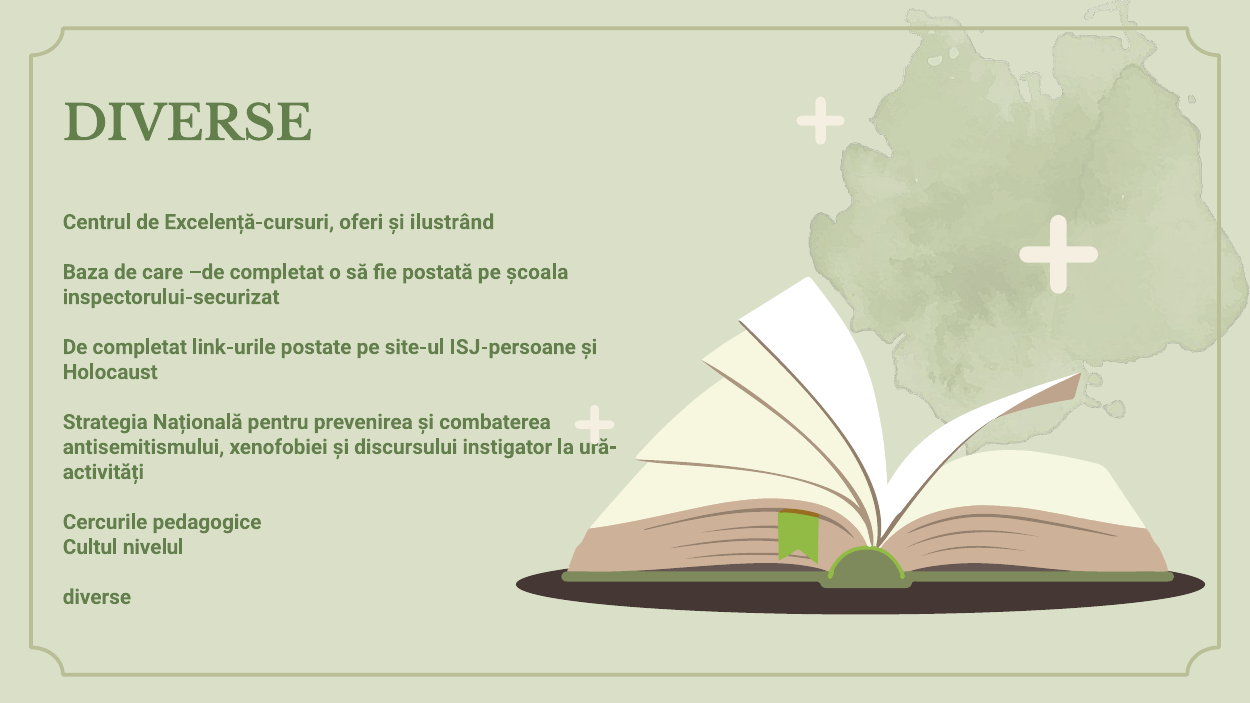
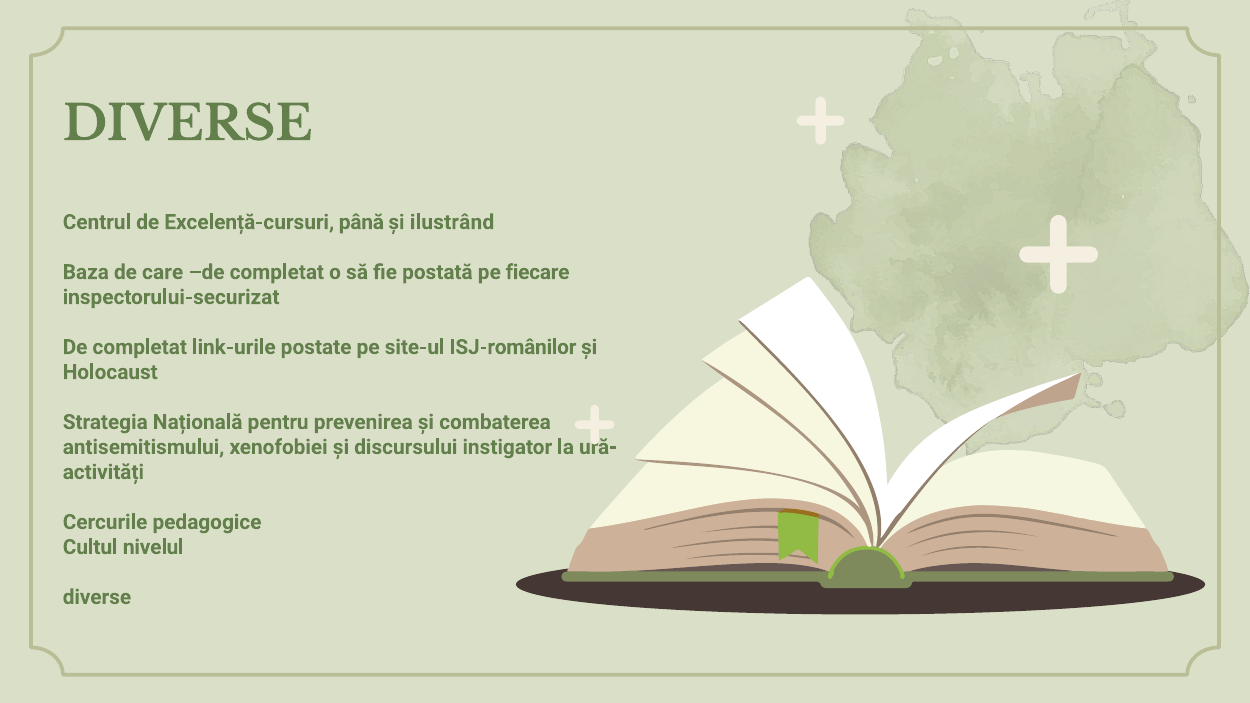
oferi: oferi -> până (361, 222)
școala: școala -> fiecare (538, 272)
ISJ-persoane: ISJ-persoane -> ISJ-românilor (513, 347)
